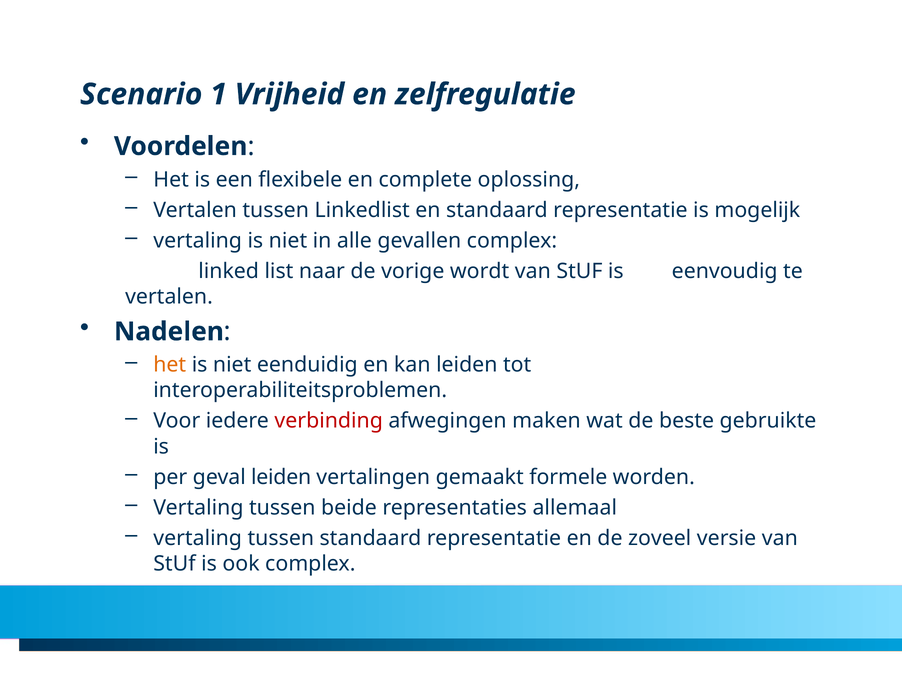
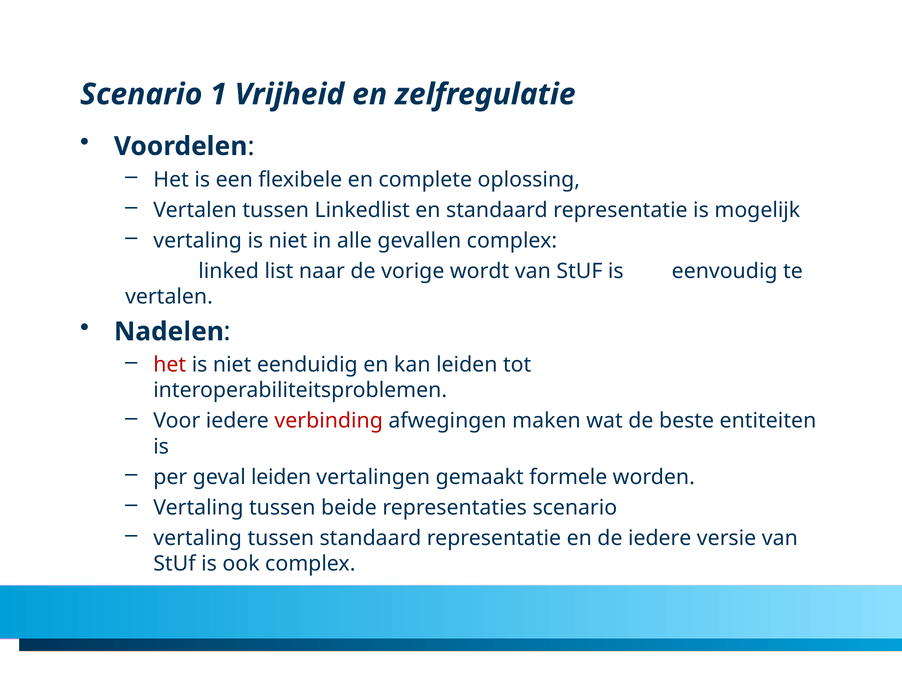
het colour: orange -> red (170, 365)
gebruikte: gebruikte -> entiteiten (768, 421)
representaties allemaal: allemaal -> scenario (575, 508)
de zoveel: zoveel -> iedere (660, 539)
